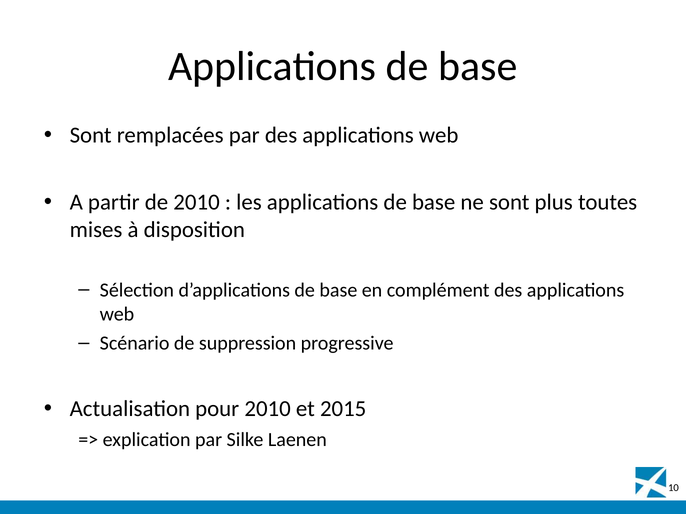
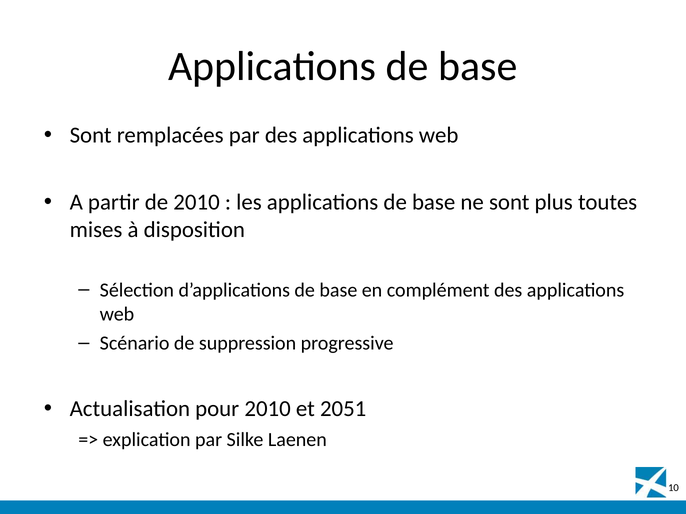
2015: 2015 -> 2051 (343, 409)
